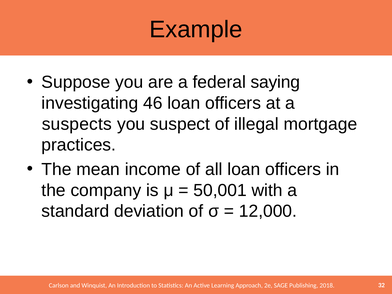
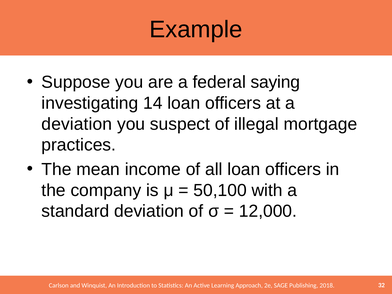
46: 46 -> 14 (153, 103)
suspects: suspects -> deviation (77, 124)
50,001: 50,001 -> 50,100 (220, 190)
